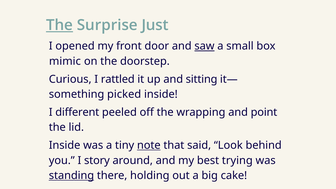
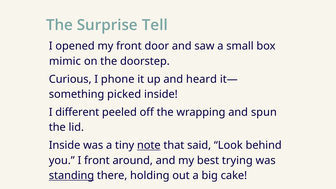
The underline: present -> none (59, 25)
Just: Just -> Tell (155, 25)
saw underline: present -> none (204, 46)
rattled: rattled -> phone (118, 79)
sitting: sitting -> heard (201, 79)
point: point -> spun (264, 112)
I story: story -> front (97, 160)
